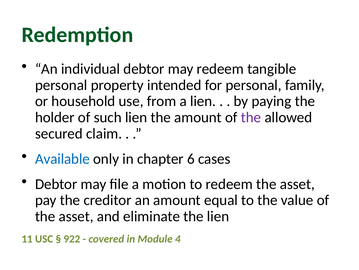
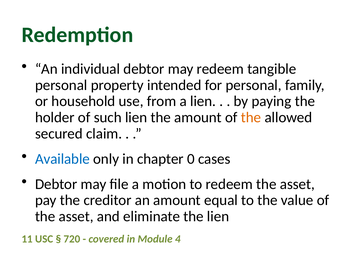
the colour: purple -> orange (251, 117)
6: 6 -> 0 (191, 158)
922: 922 -> 720 (72, 238)
